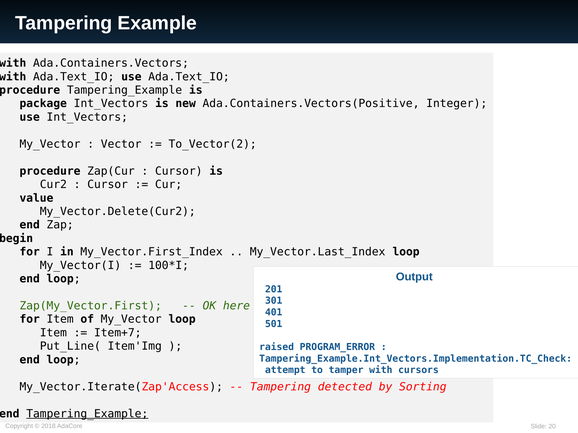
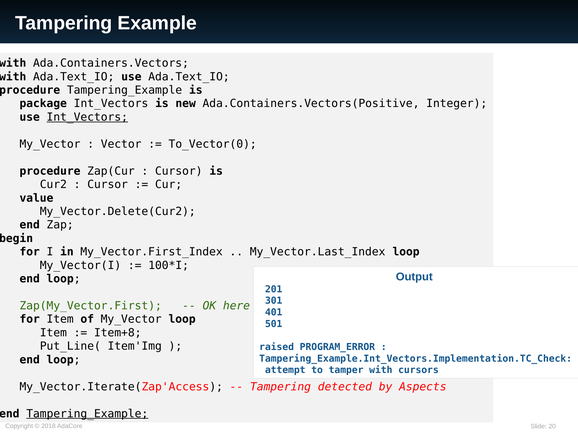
Int_Vectors underline: none -> present (87, 117)
To_Vector(2: To_Vector(2 -> To_Vector(0 (213, 144)
Item+7: Item+7 -> Item+8 (118, 333)
Sorting: Sorting -> Aspects (423, 387)
